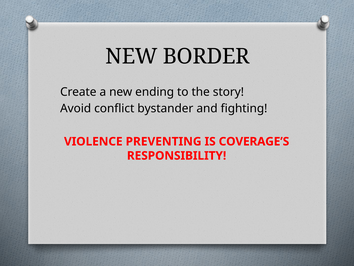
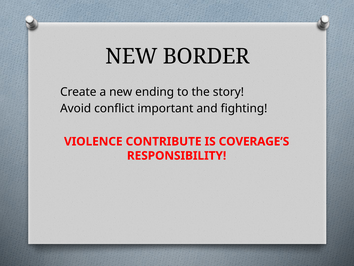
bystander: bystander -> important (165, 108)
PREVENTING: PREVENTING -> CONTRIBUTE (164, 141)
